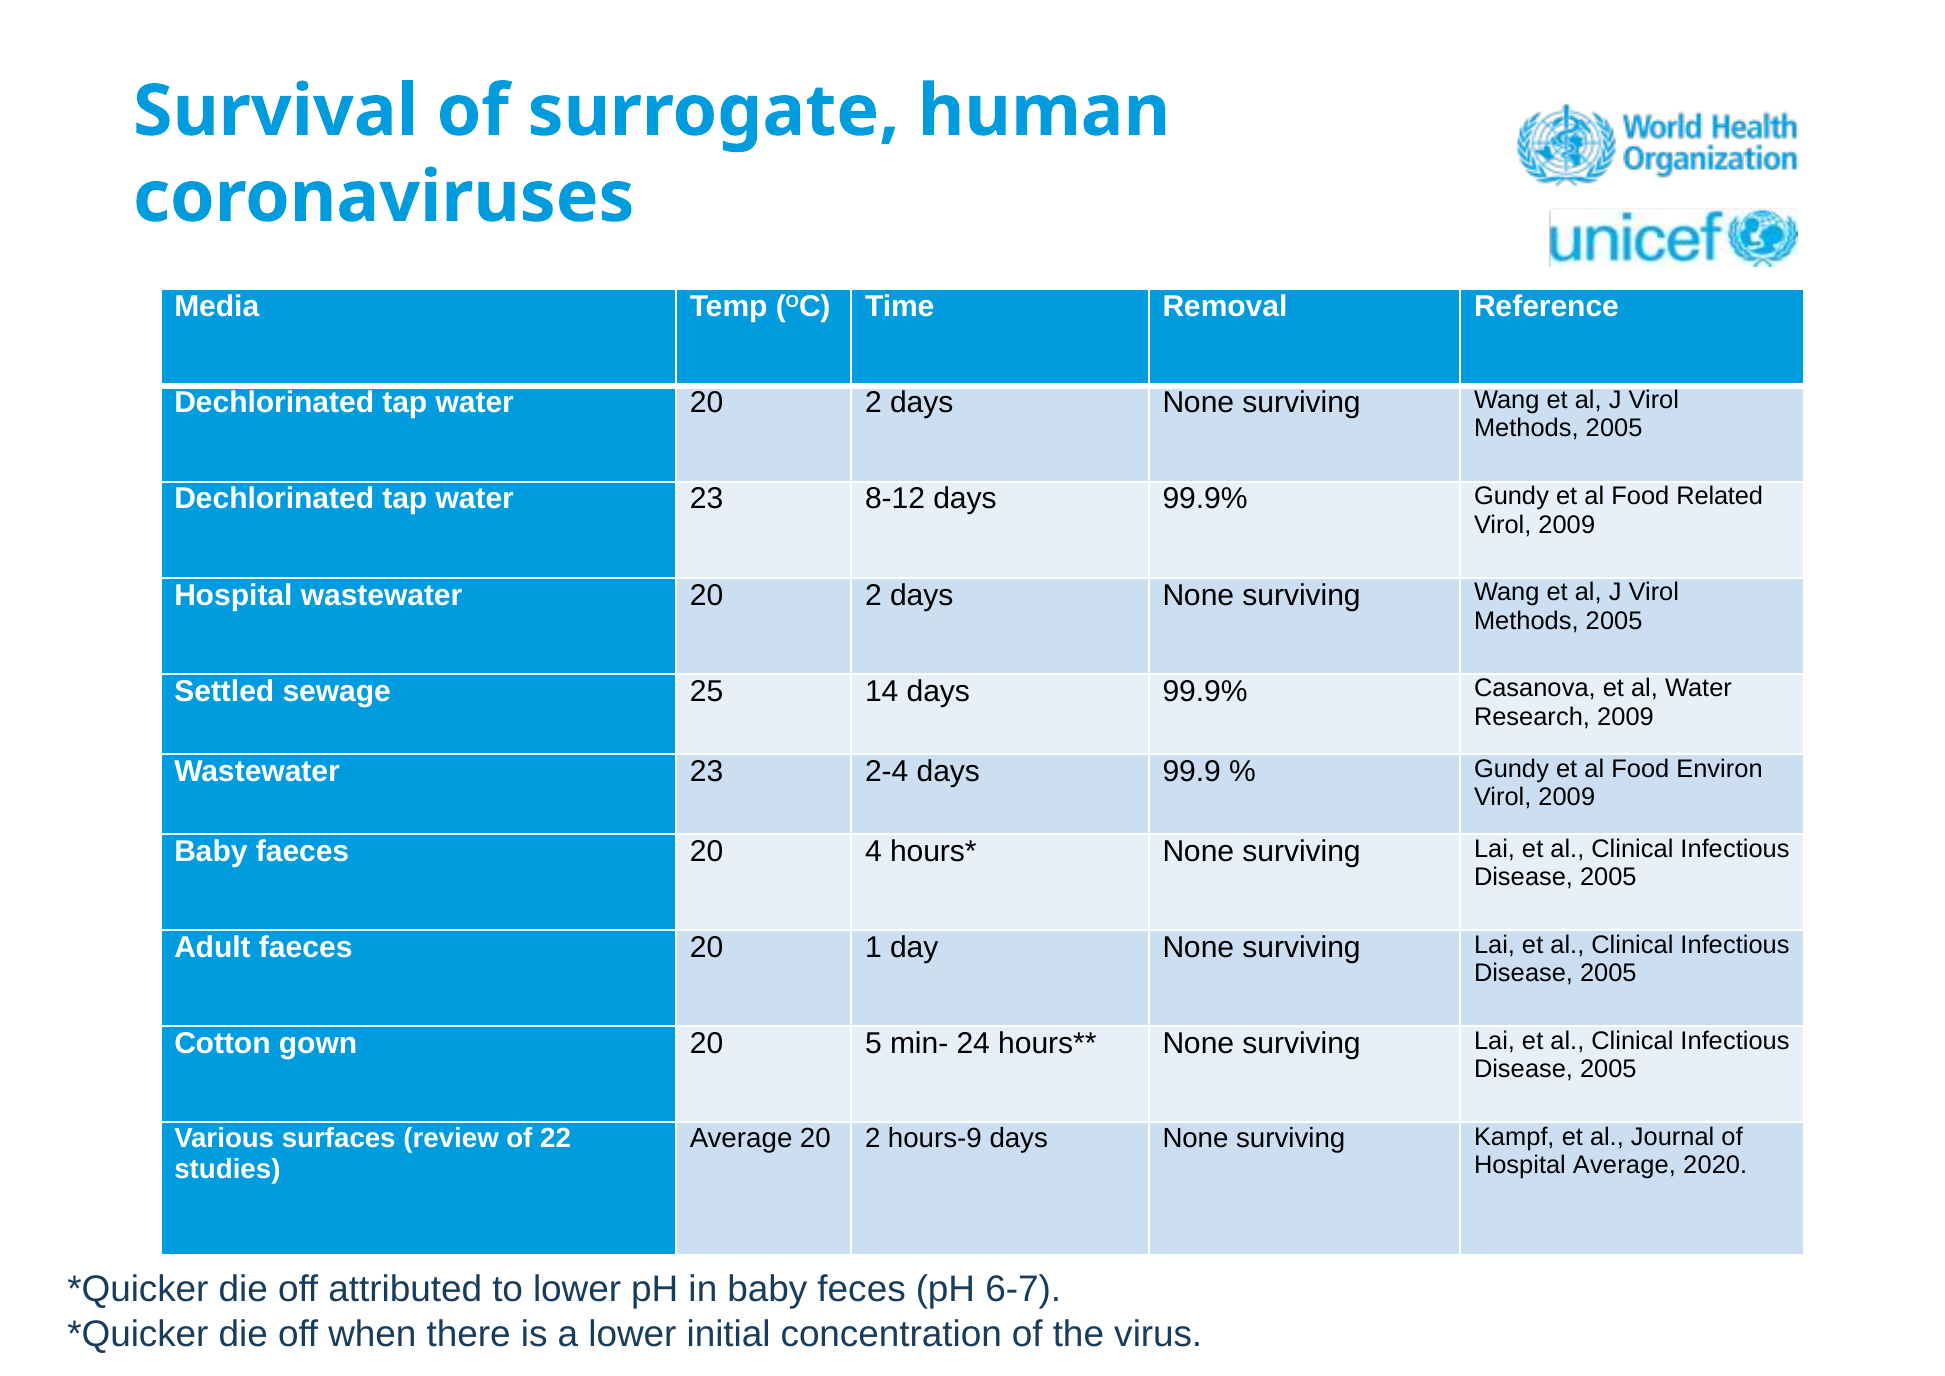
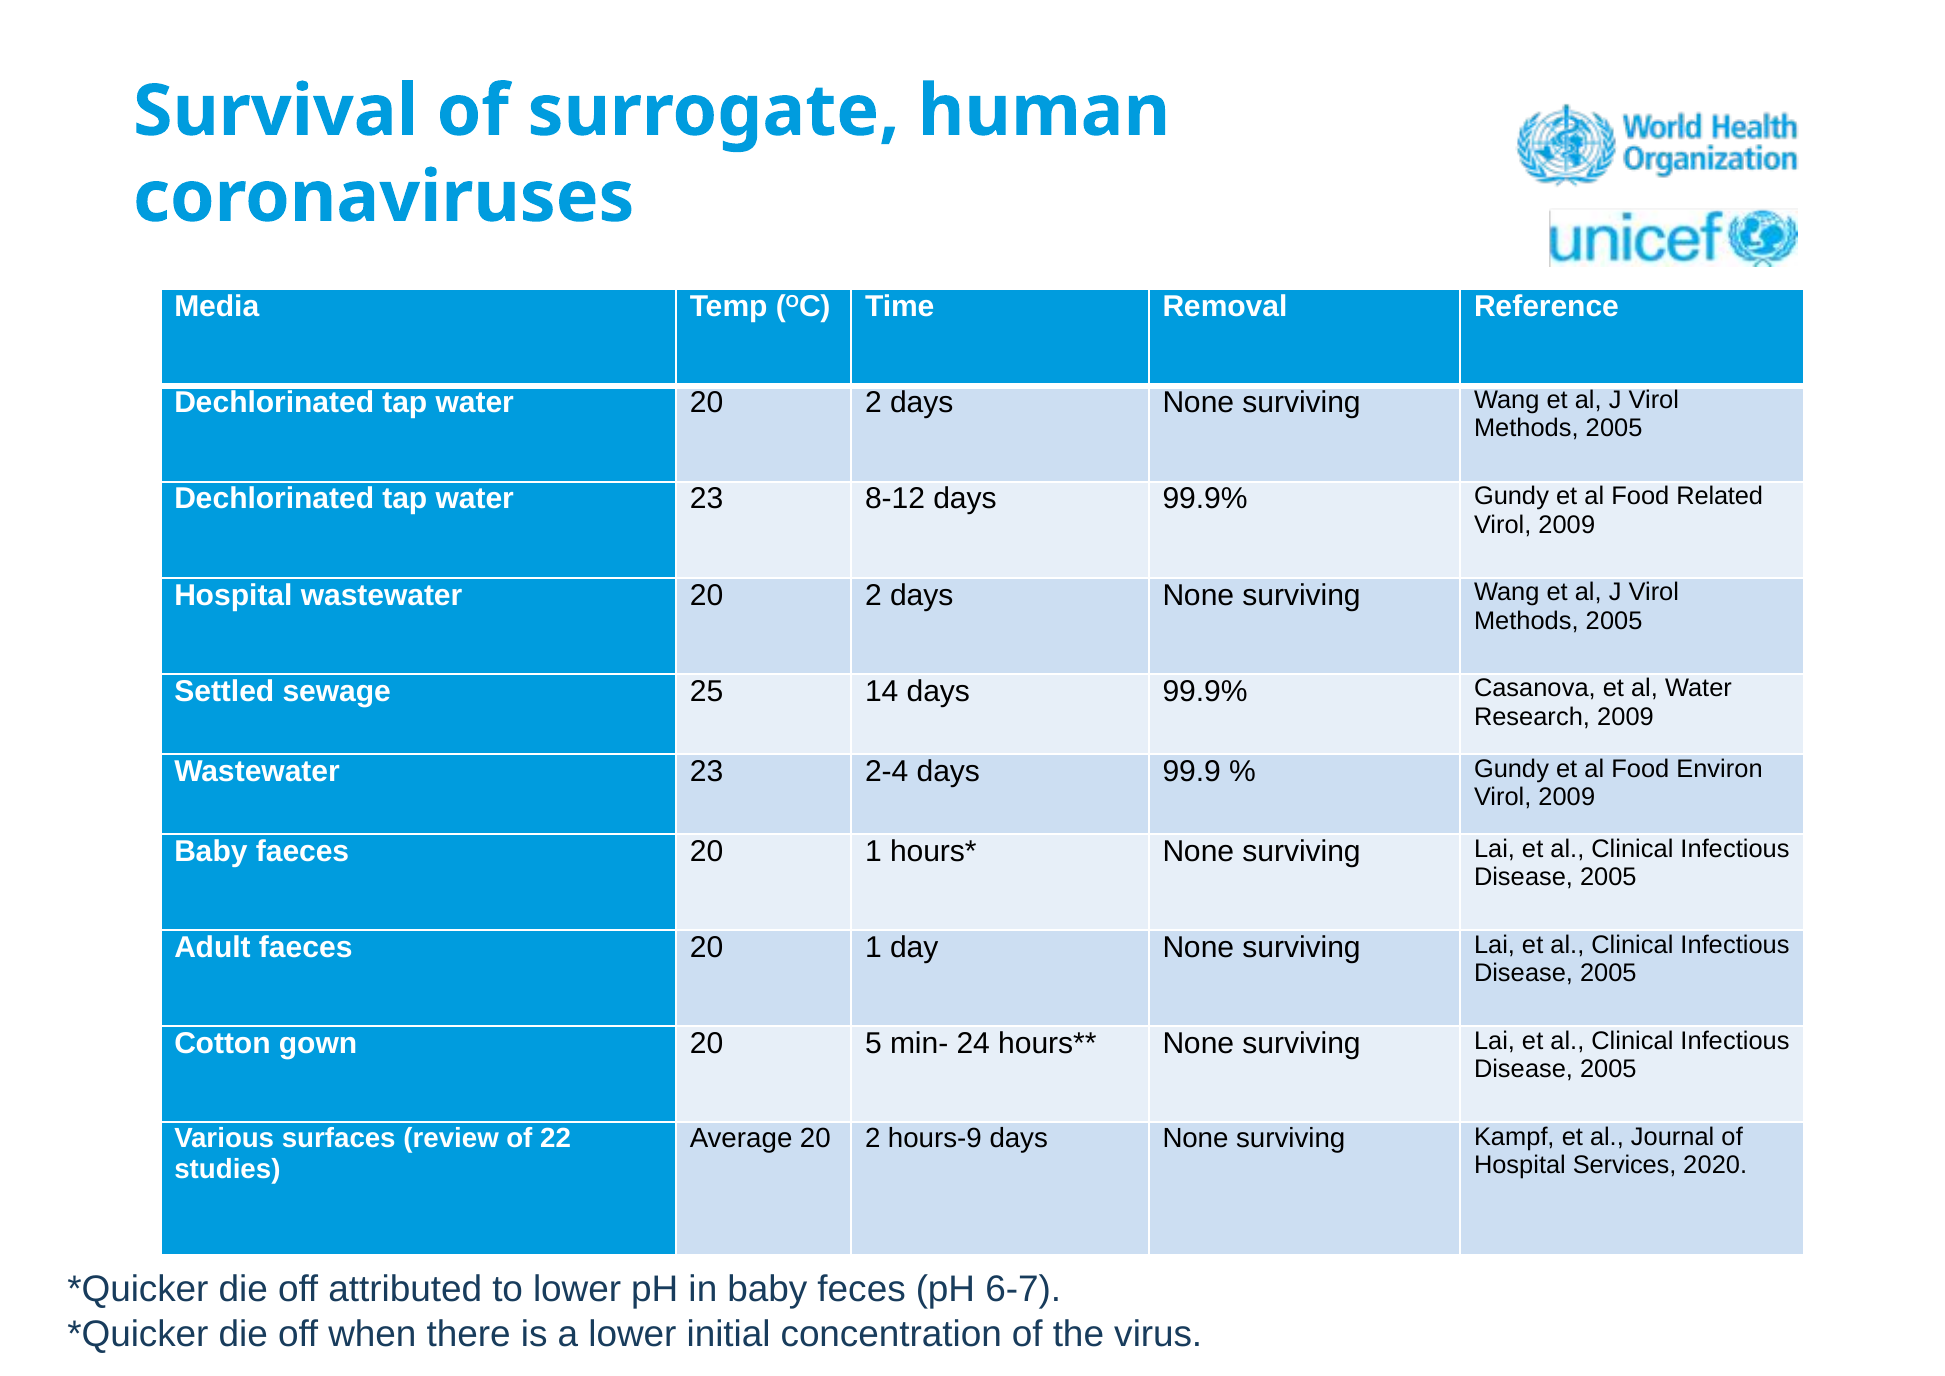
Baby faeces 20 4: 4 -> 1 (873, 851)
Hospital Average: Average -> Services (1625, 1165)
